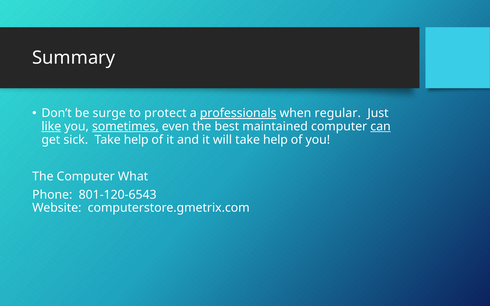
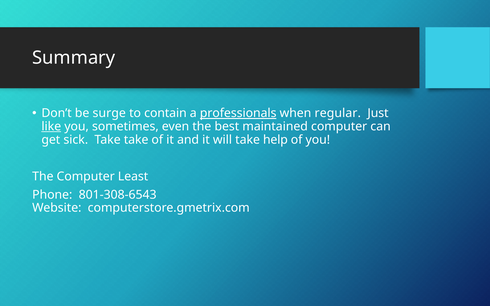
protect: protect -> contain (165, 113)
sometimes underline: present -> none (125, 127)
can underline: present -> none (381, 127)
sick Take help: help -> take (136, 140)
What: What -> Least (133, 176)
801-120-6543: 801-120-6543 -> 801-308-6543 (118, 195)
